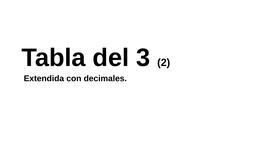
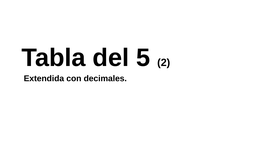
3: 3 -> 5 (143, 58)
